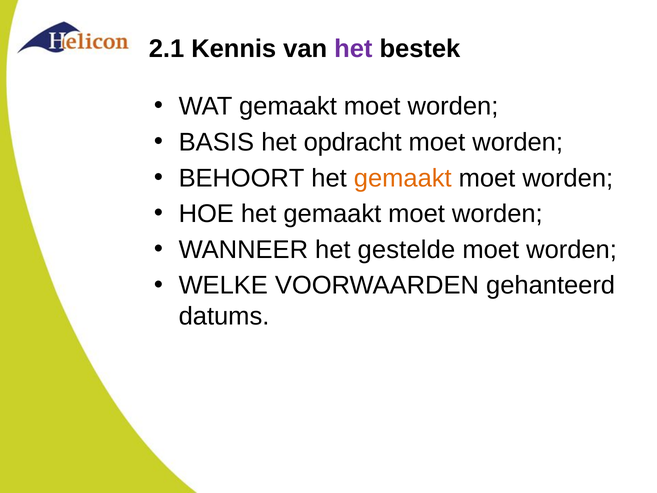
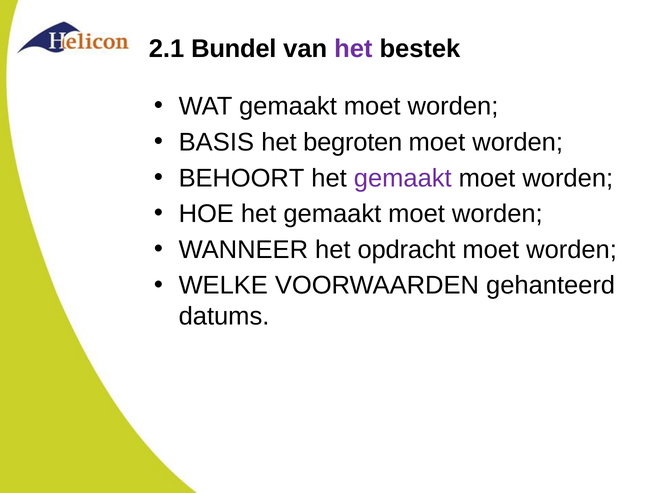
Kennis: Kennis -> Bundel (234, 49)
opdracht: opdracht -> begroten (353, 142)
gemaakt colour: orange -> purple (403, 178)
gestelde: gestelde -> opdracht (407, 250)
